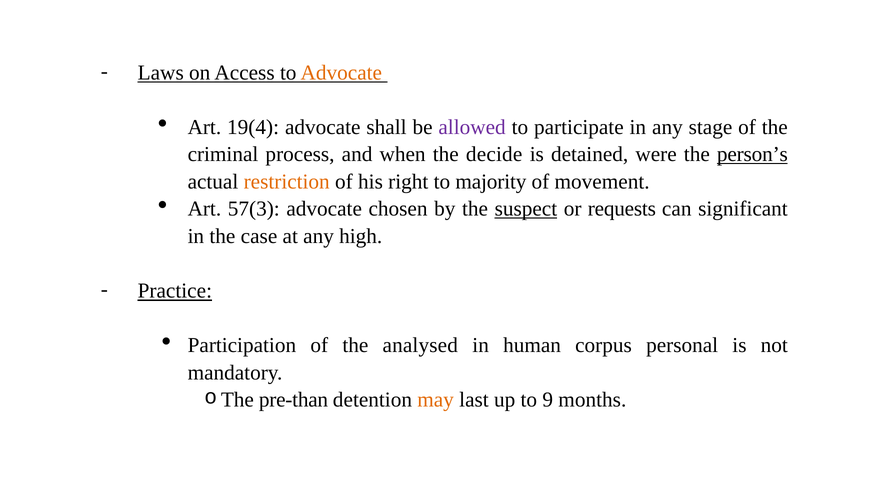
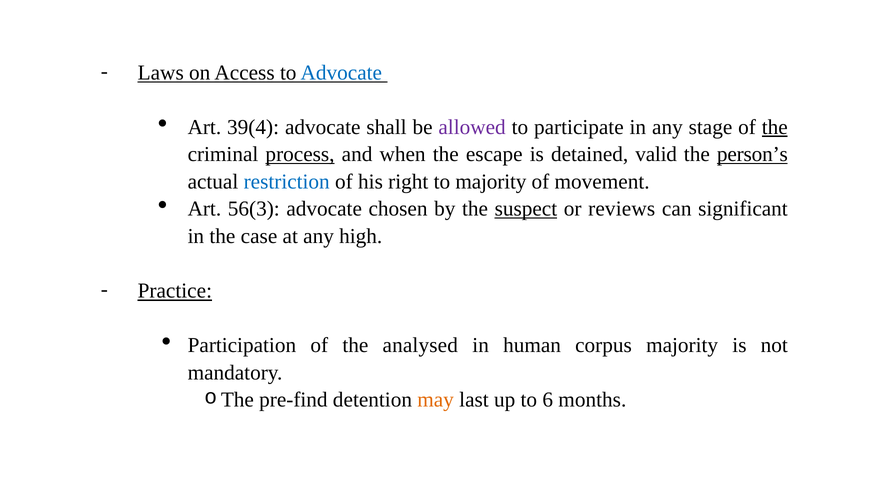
Advocate colour: orange -> blue (341, 73)
19(4: 19(4 -> 39(4 (253, 127)
the underline: none -> present (775, 127)
process underline: none -> present (300, 154)
decide: decide -> escape (494, 154)
were: were -> valid (656, 154)
restriction colour: orange -> blue (287, 182)
57(3: 57(3 -> 56(3 (254, 209)
requests: requests -> reviews (622, 209)
corpus personal: personal -> majority (682, 345)
pre-than: pre-than -> pre-find (293, 400)
9: 9 -> 6 (548, 400)
